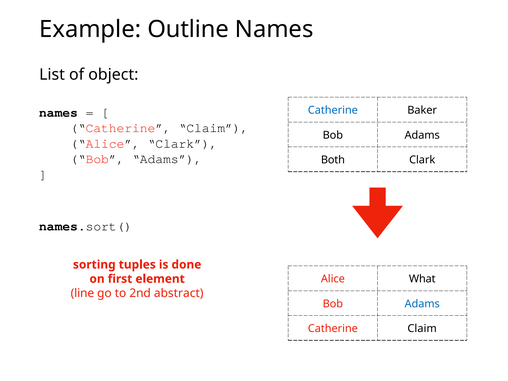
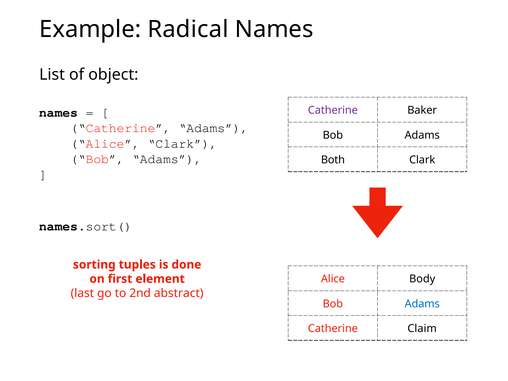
Outline: Outline -> Radical (188, 29)
Catherine colour: blue -> purple (333, 110)
Claim: Claim -> Adams (213, 128)
What: What -> Body (422, 279)
line: line -> last (82, 293)
